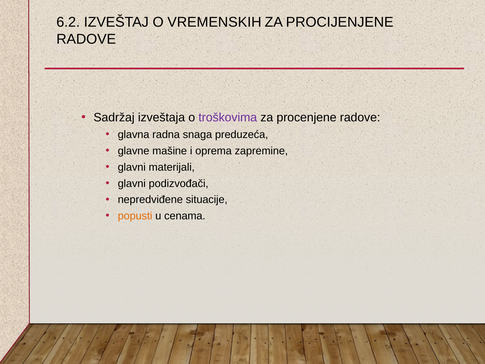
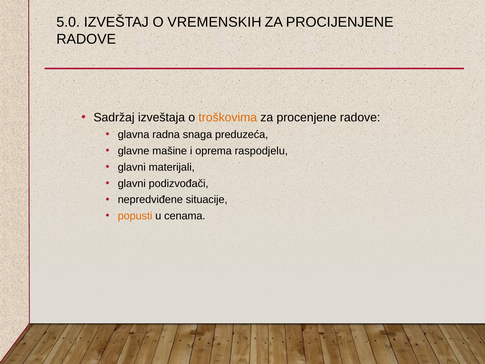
6.2: 6.2 -> 5.0 (68, 22)
troškovima colour: purple -> orange (228, 117)
zapremine: zapremine -> raspodjelu (261, 151)
